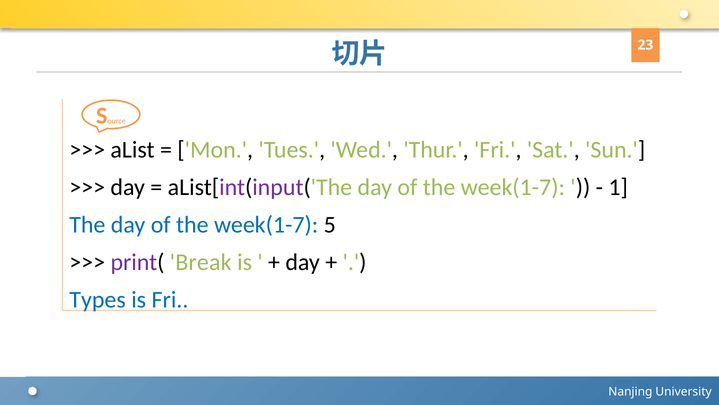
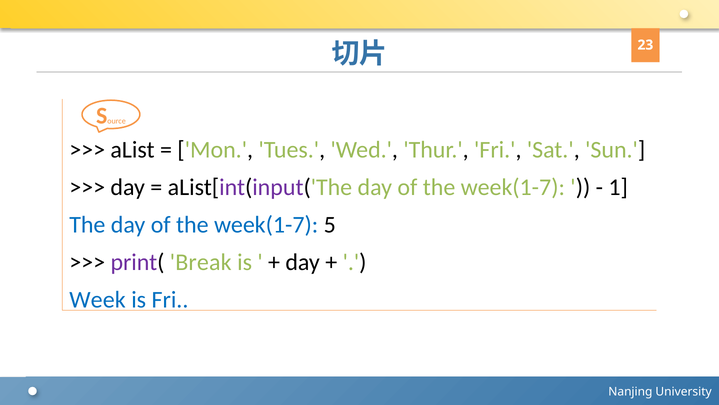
Types: Types -> Week (98, 299)
